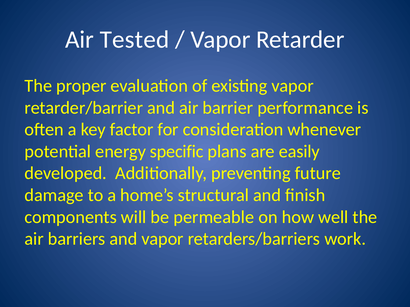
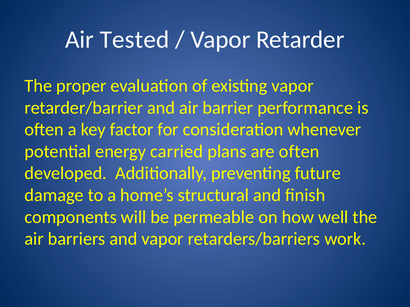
specific: specific -> carried (177, 152)
are easily: easily -> often (299, 152)
